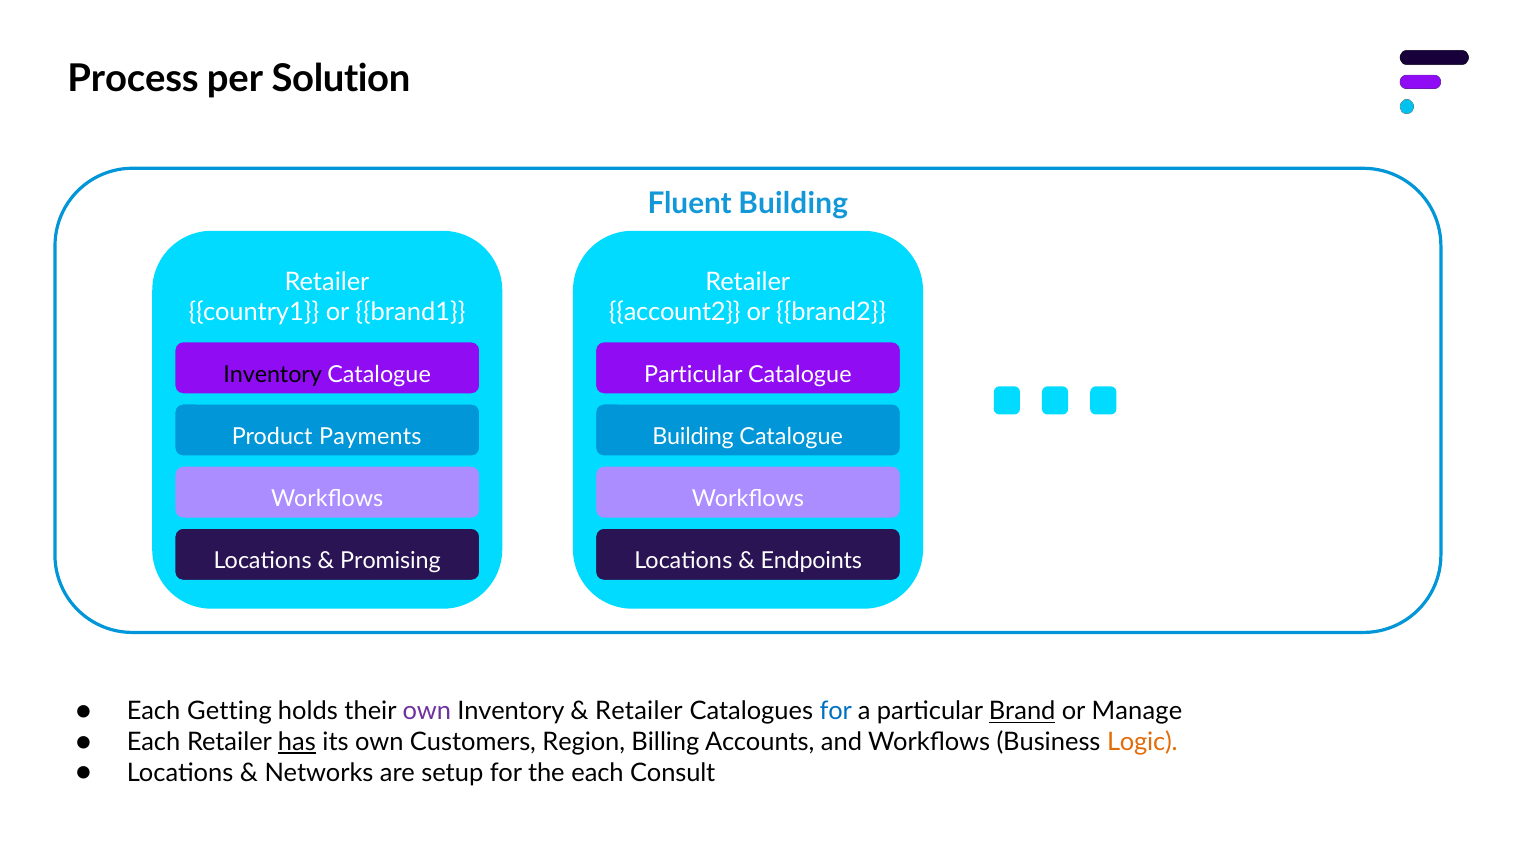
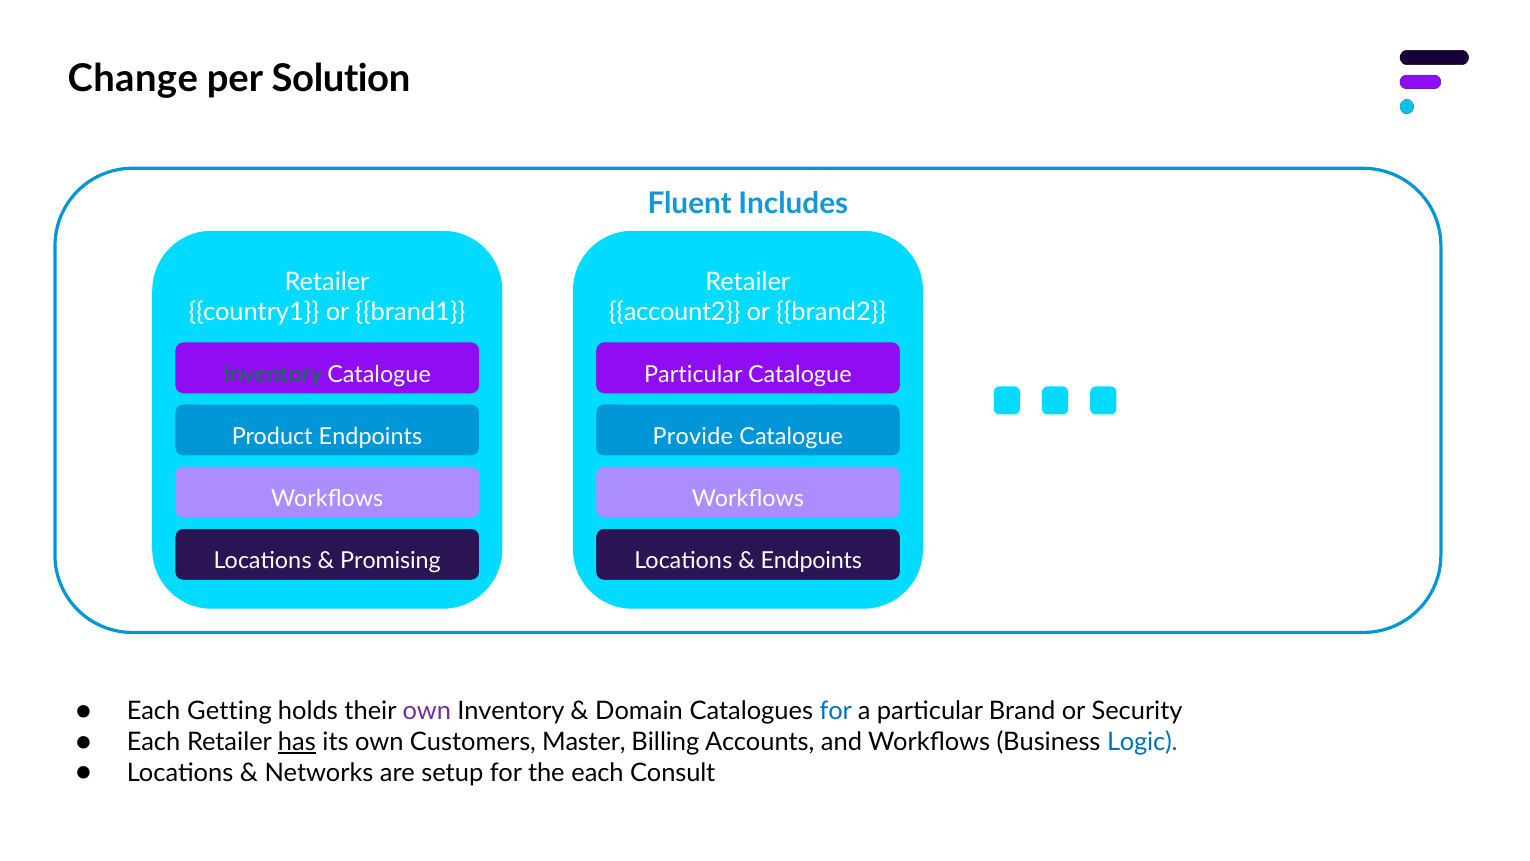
Process: Process -> Change (133, 79)
Fluent Building: Building -> Includes (793, 203)
Inventory colour: black -> green (273, 374)
Product Payments: Payments -> Endpoints (370, 436)
Building: Building -> Provide (693, 436)
Retailer: Retailer -> Domain (639, 711)
Brand underline: present -> none (1022, 711)
Manage: Manage -> Security (1137, 711)
Region: Region -> Master (584, 742)
Logic colour: orange -> blue (1142, 742)
